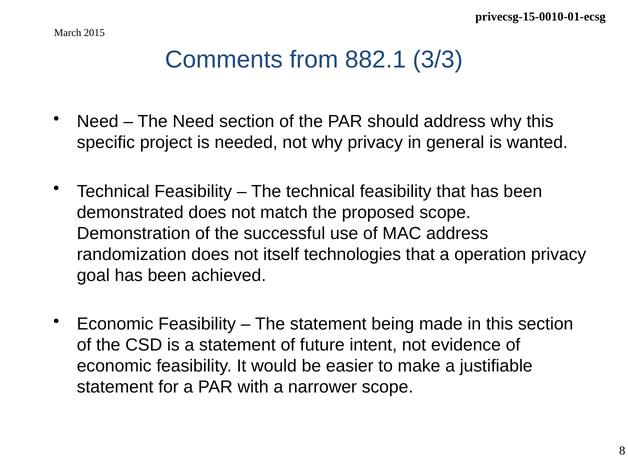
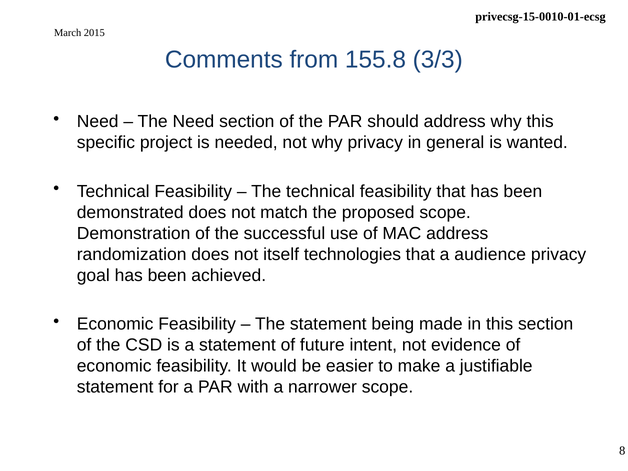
882.1: 882.1 -> 155.8 (375, 60)
operation: operation -> audience (490, 254)
